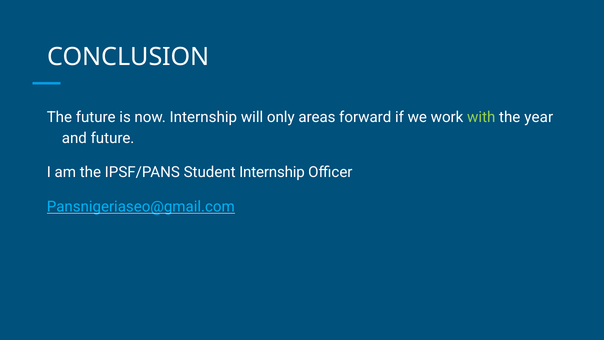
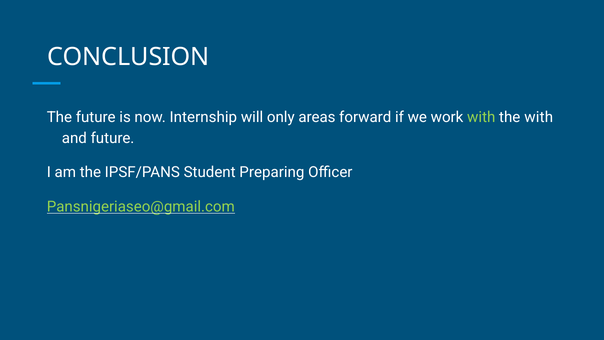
the year: year -> with (539, 117)
Student Internship: Internship -> Preparing (272, 172)
Pansnigeriaseo@gmail.com colour: light blue -> light green (141, 207)
